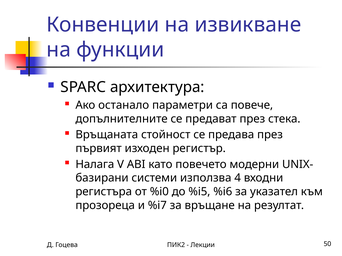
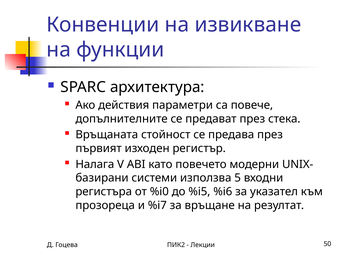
останало: останало -> действия (124, 105)
4: 4 -> 5 (238, 178)
